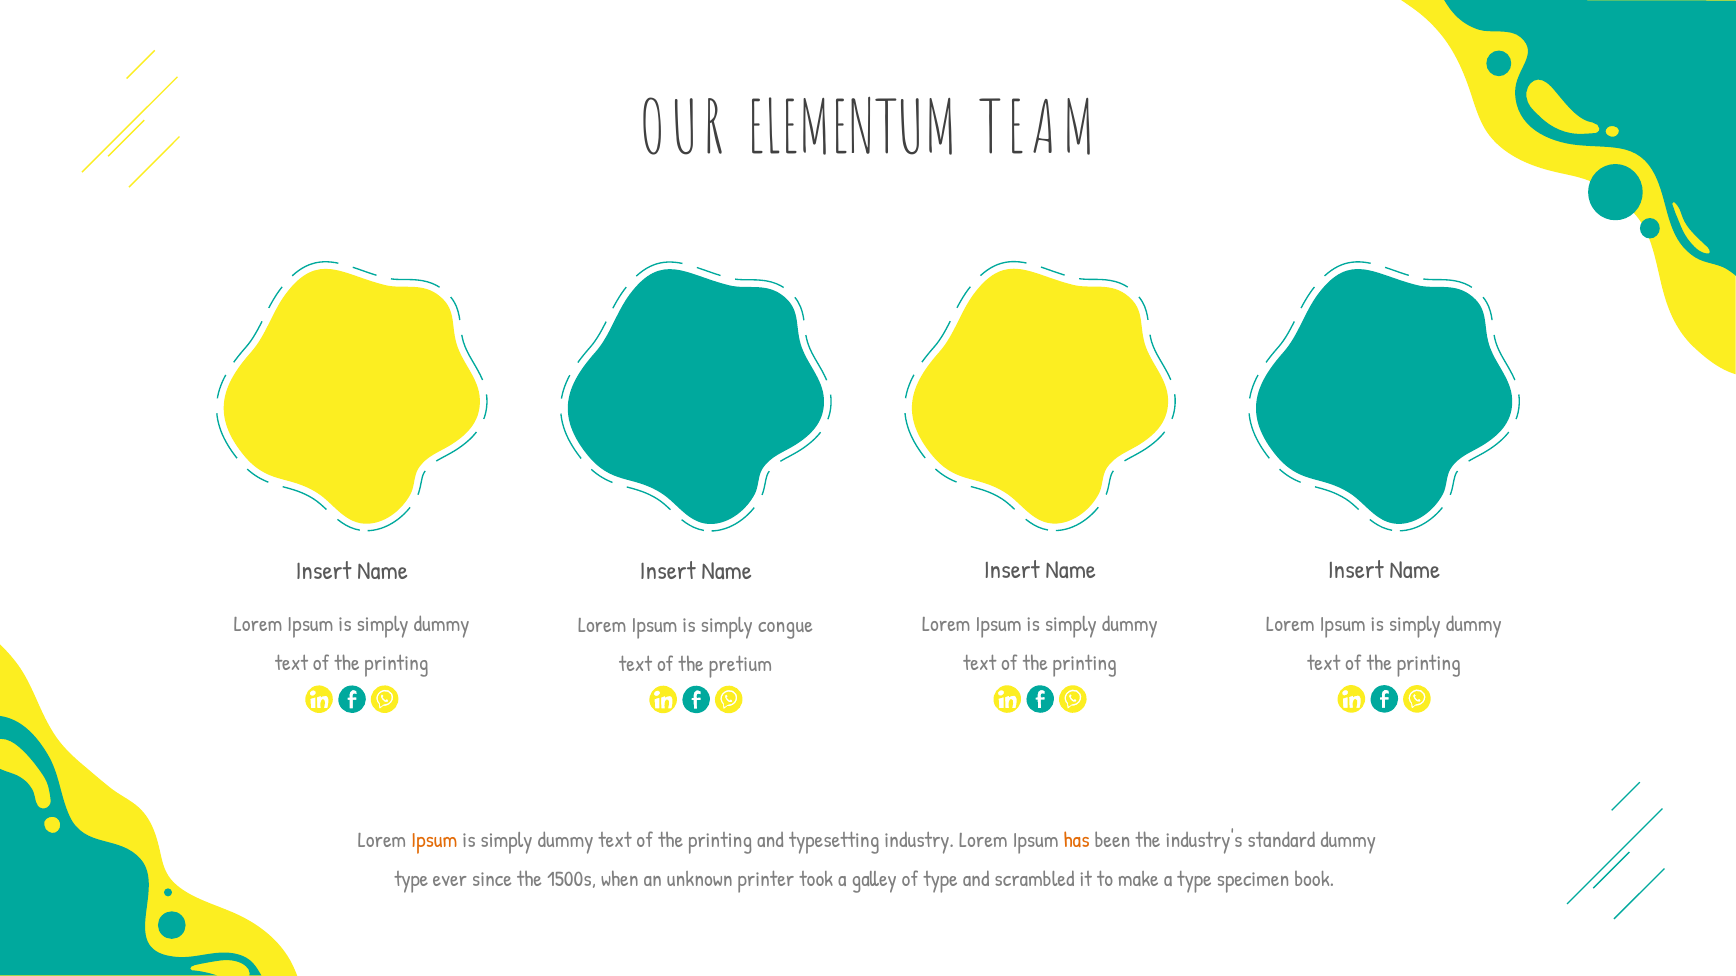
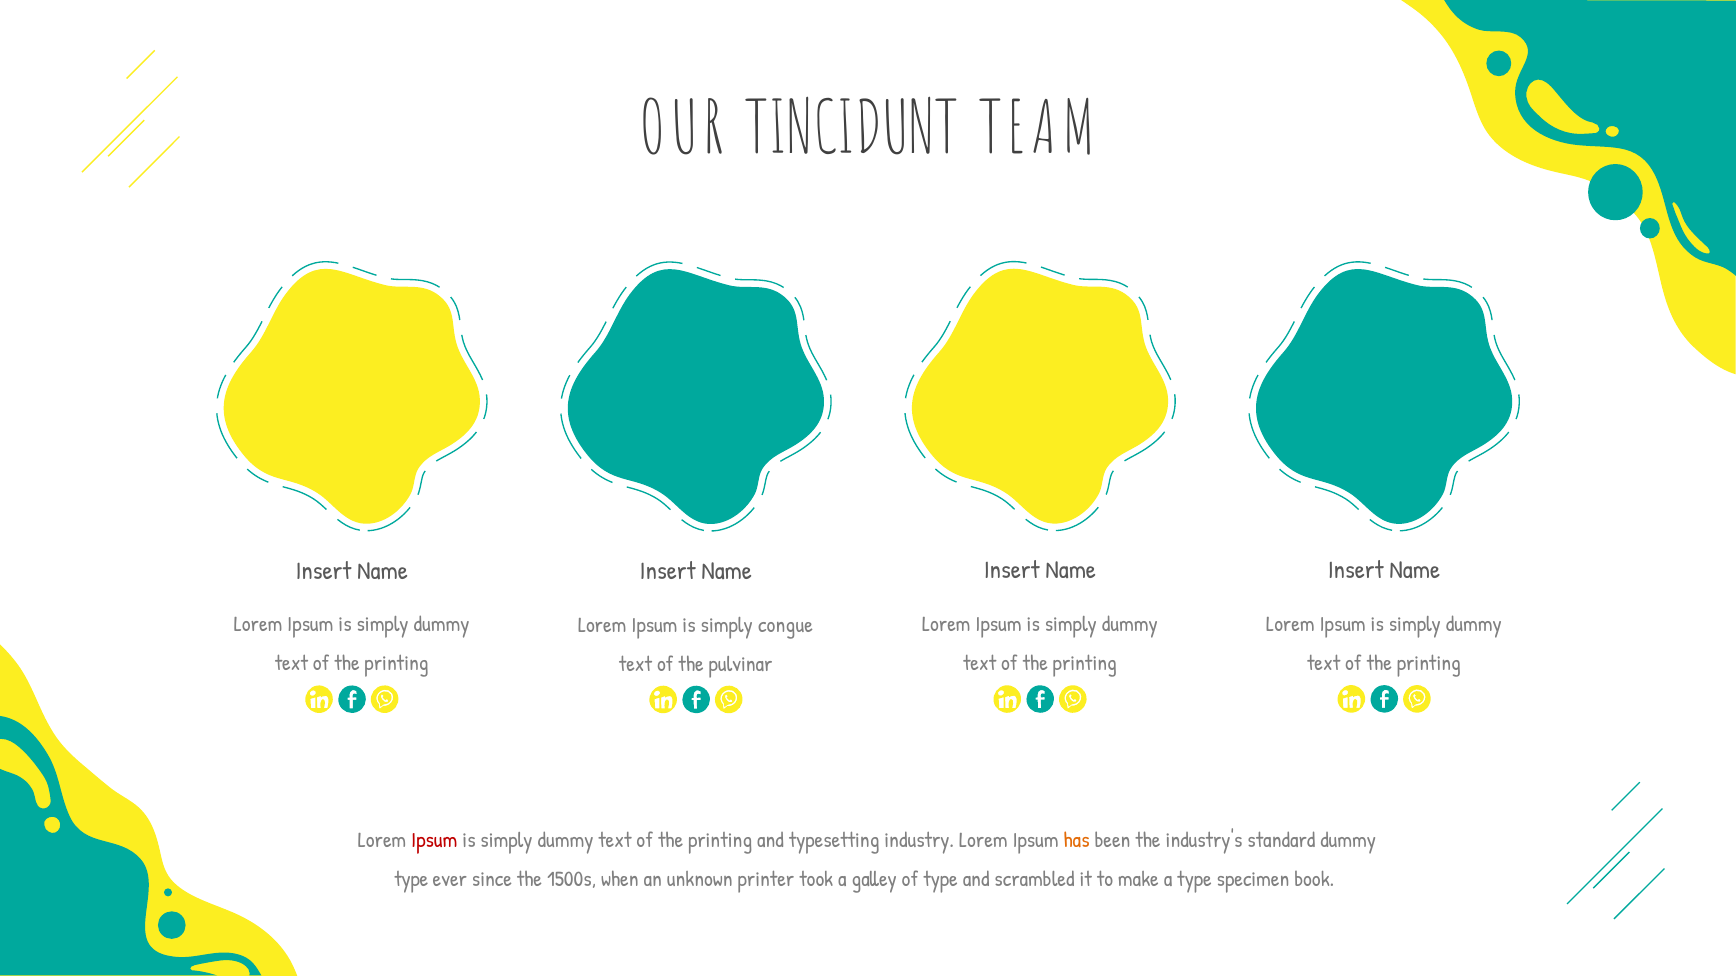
ELEMENTUM: ELEMENTUM -> TINCIDUNT (852, 130)
pretium: pretium -> pulvinar (741, 664)
Ipsum colour: orange -> red (434, 841)
